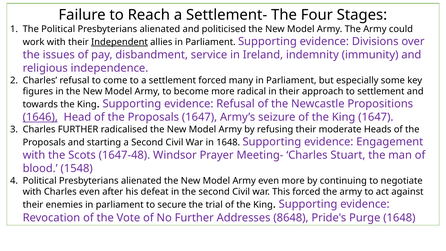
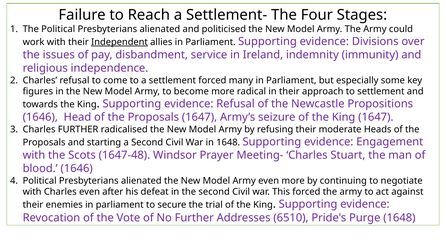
1646 underline: present -> none (40, 117)
blood 1548: 1548 -> 1646 (77, 169)
8648: 8648 -> 6510 (291, 218)
